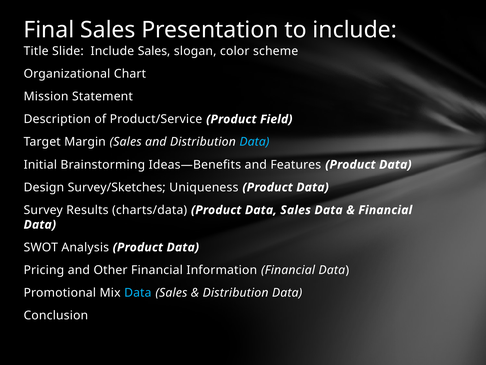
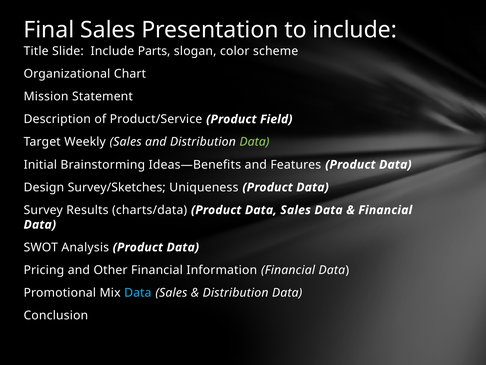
Include Sales: Sales -> Parts (154, 51)
Margin: Margin -> Weekly (85, 142)
Data colour: light blue -> light green (254, 142)
